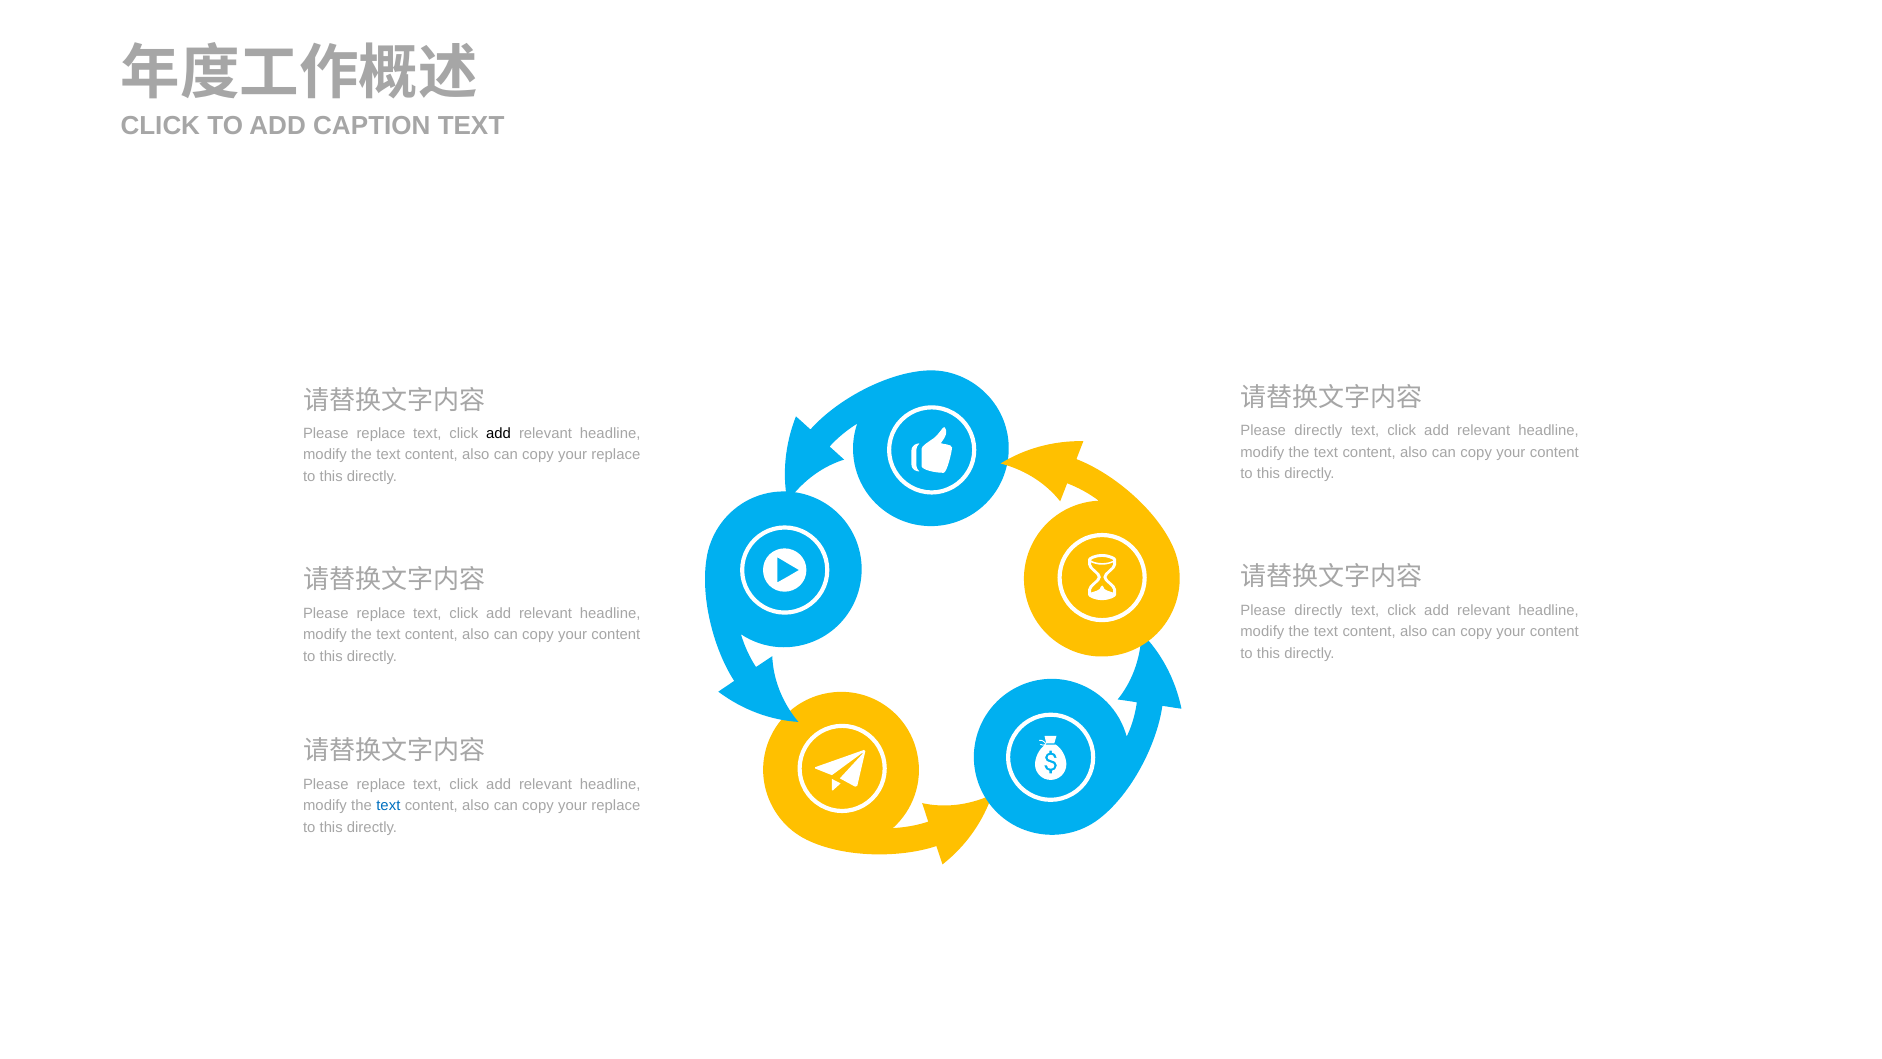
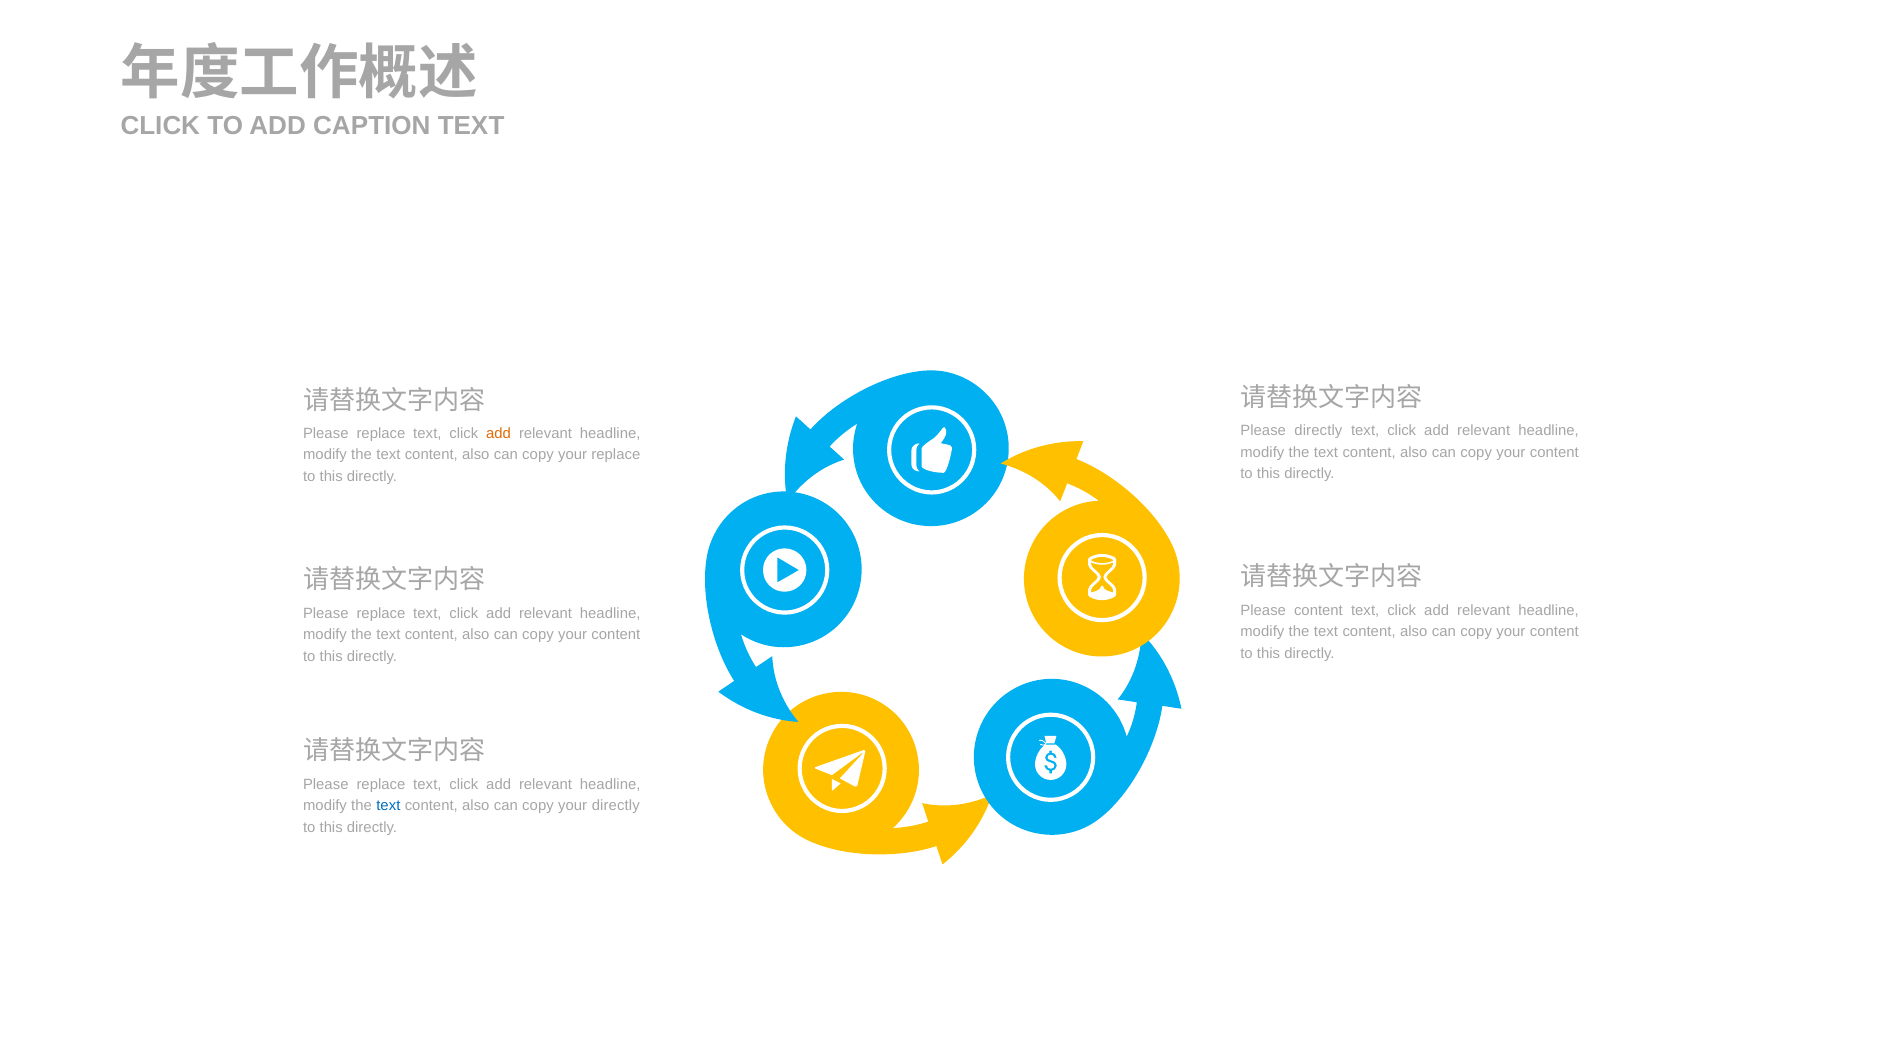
add colour: black -> orange (499, 433)
directly: directly -> content (1318, 610)
replace: replace -> directly (616, 805)
